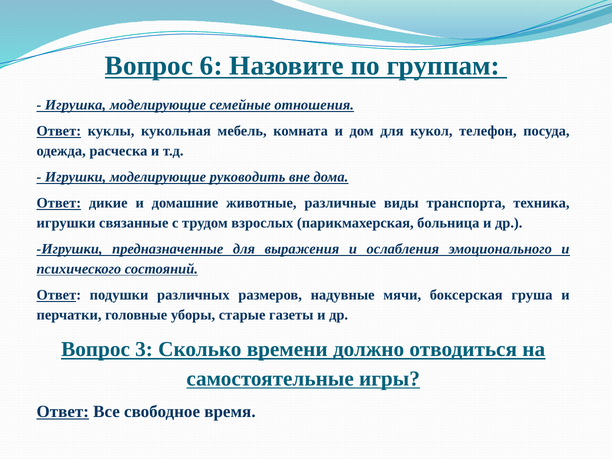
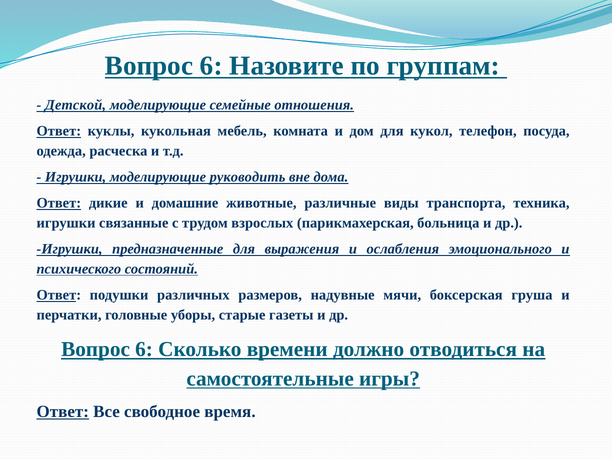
Игрушка: Игрушка -> Детской (76, 105)
3: 3 -> 6 (144, 349)
